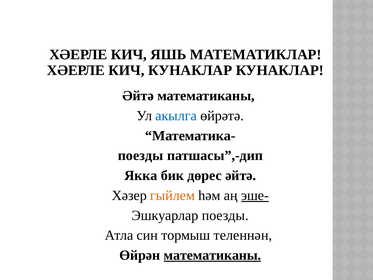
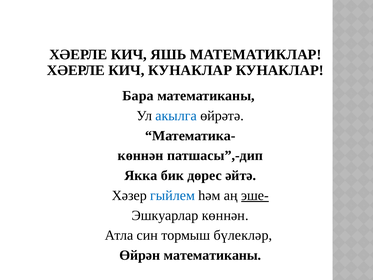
Әйтә: Әйтә -> Бара (138, 96)
поезды: поезды -> көннән (141, 155)
гыйлем colour: orange -> blue (173, 195)
Эшкуарлар поезды: поезды -> көннән (225, 215)
теленнән: теленнән -> бүлекләр (243, 235)
математиканы underline: present -> none (212, 255)
